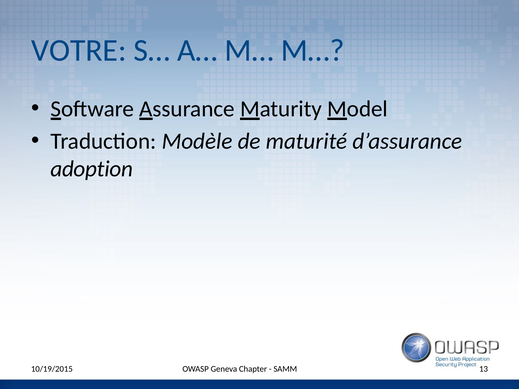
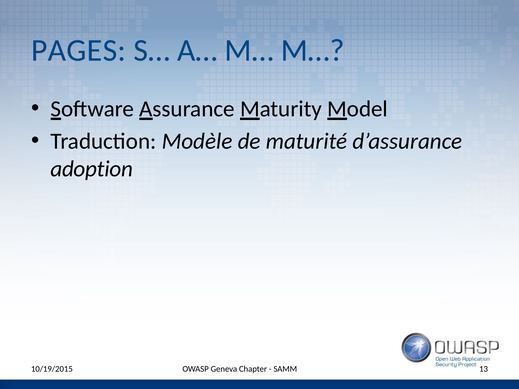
VOTRE: VOTRE -> PAGES (79, 50)
